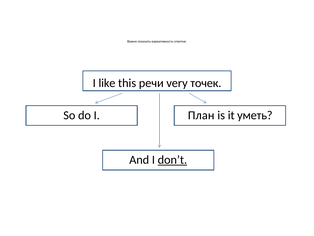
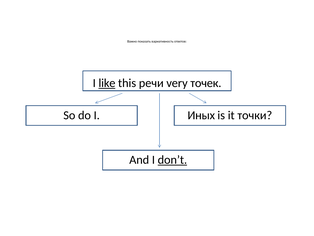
like underline: none -> present (107, 83)
План: План -> Иных (201, 115)
уметь: уметь -> точки (255, 115)
